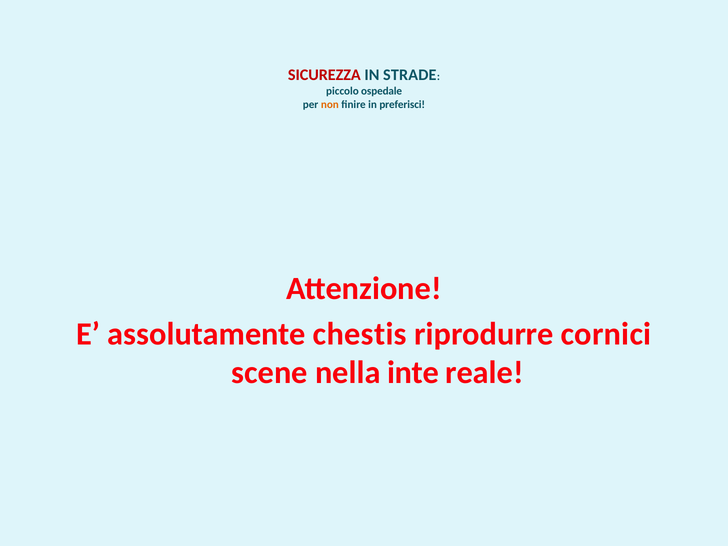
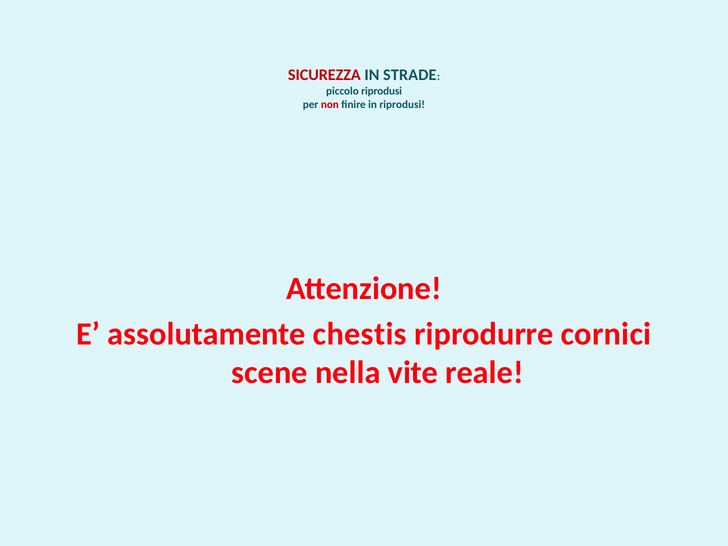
piccolo ospedale: ospedale -> riprodusi (382, 91)
non colour: orange -> red (330, 104)
in preferisci: preferisci -> riprodusi (402, 104)
inte: inte -> vite (413, 373)
